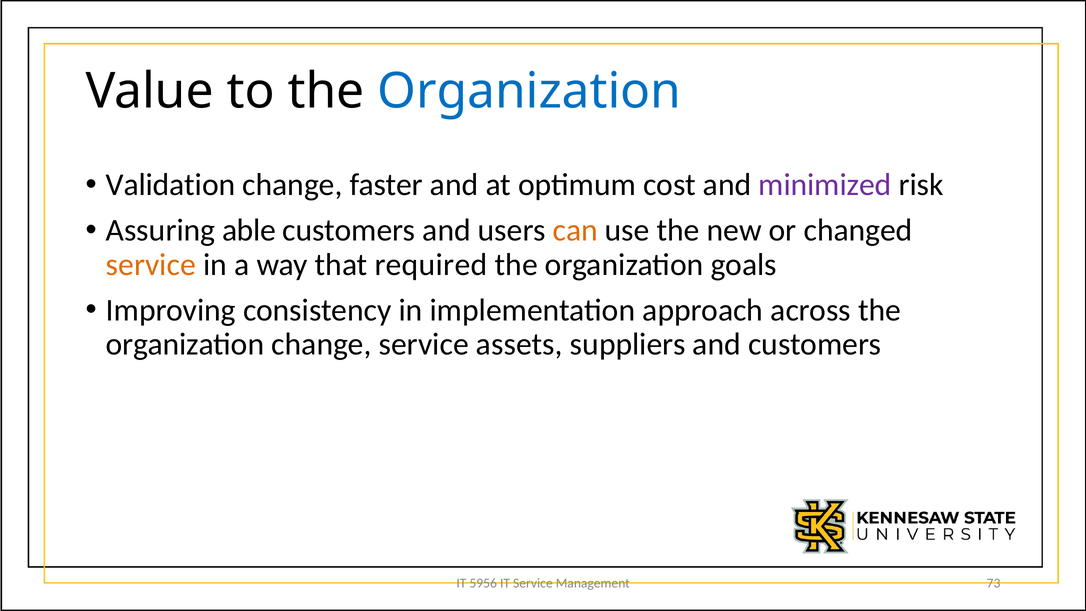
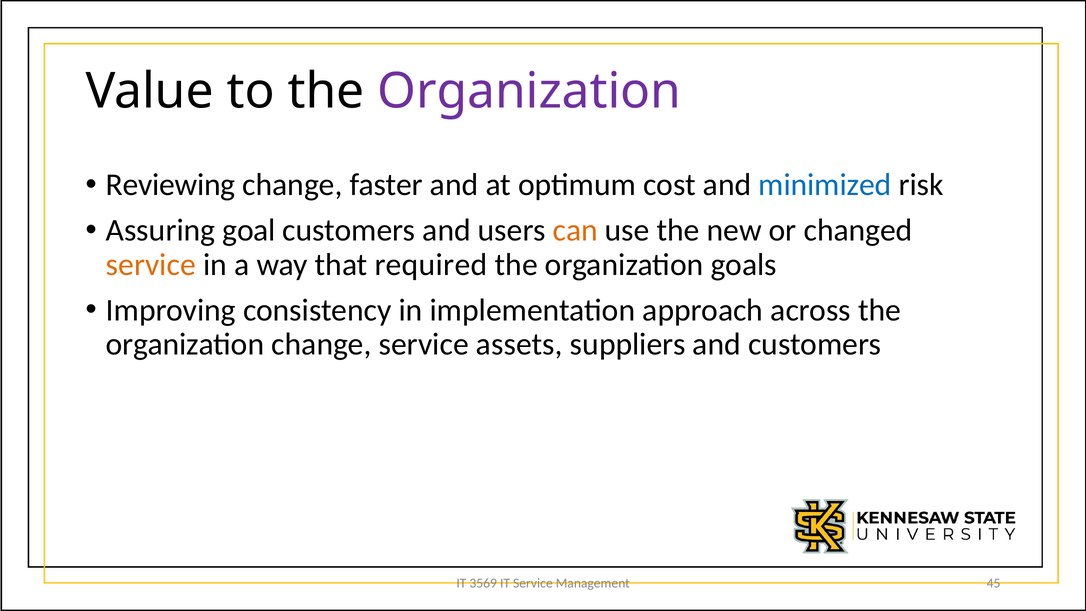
Organization colour: blue -> purple (529, 91)
Validation: Validation -> Reviewing (171, 185)
minimized colour: purple -> blue (825, 185)
able: able -> goal (249, 230)
5956: 5956 -> 3569 (483, 583)
73: 73 -> 45 (994, 583)
